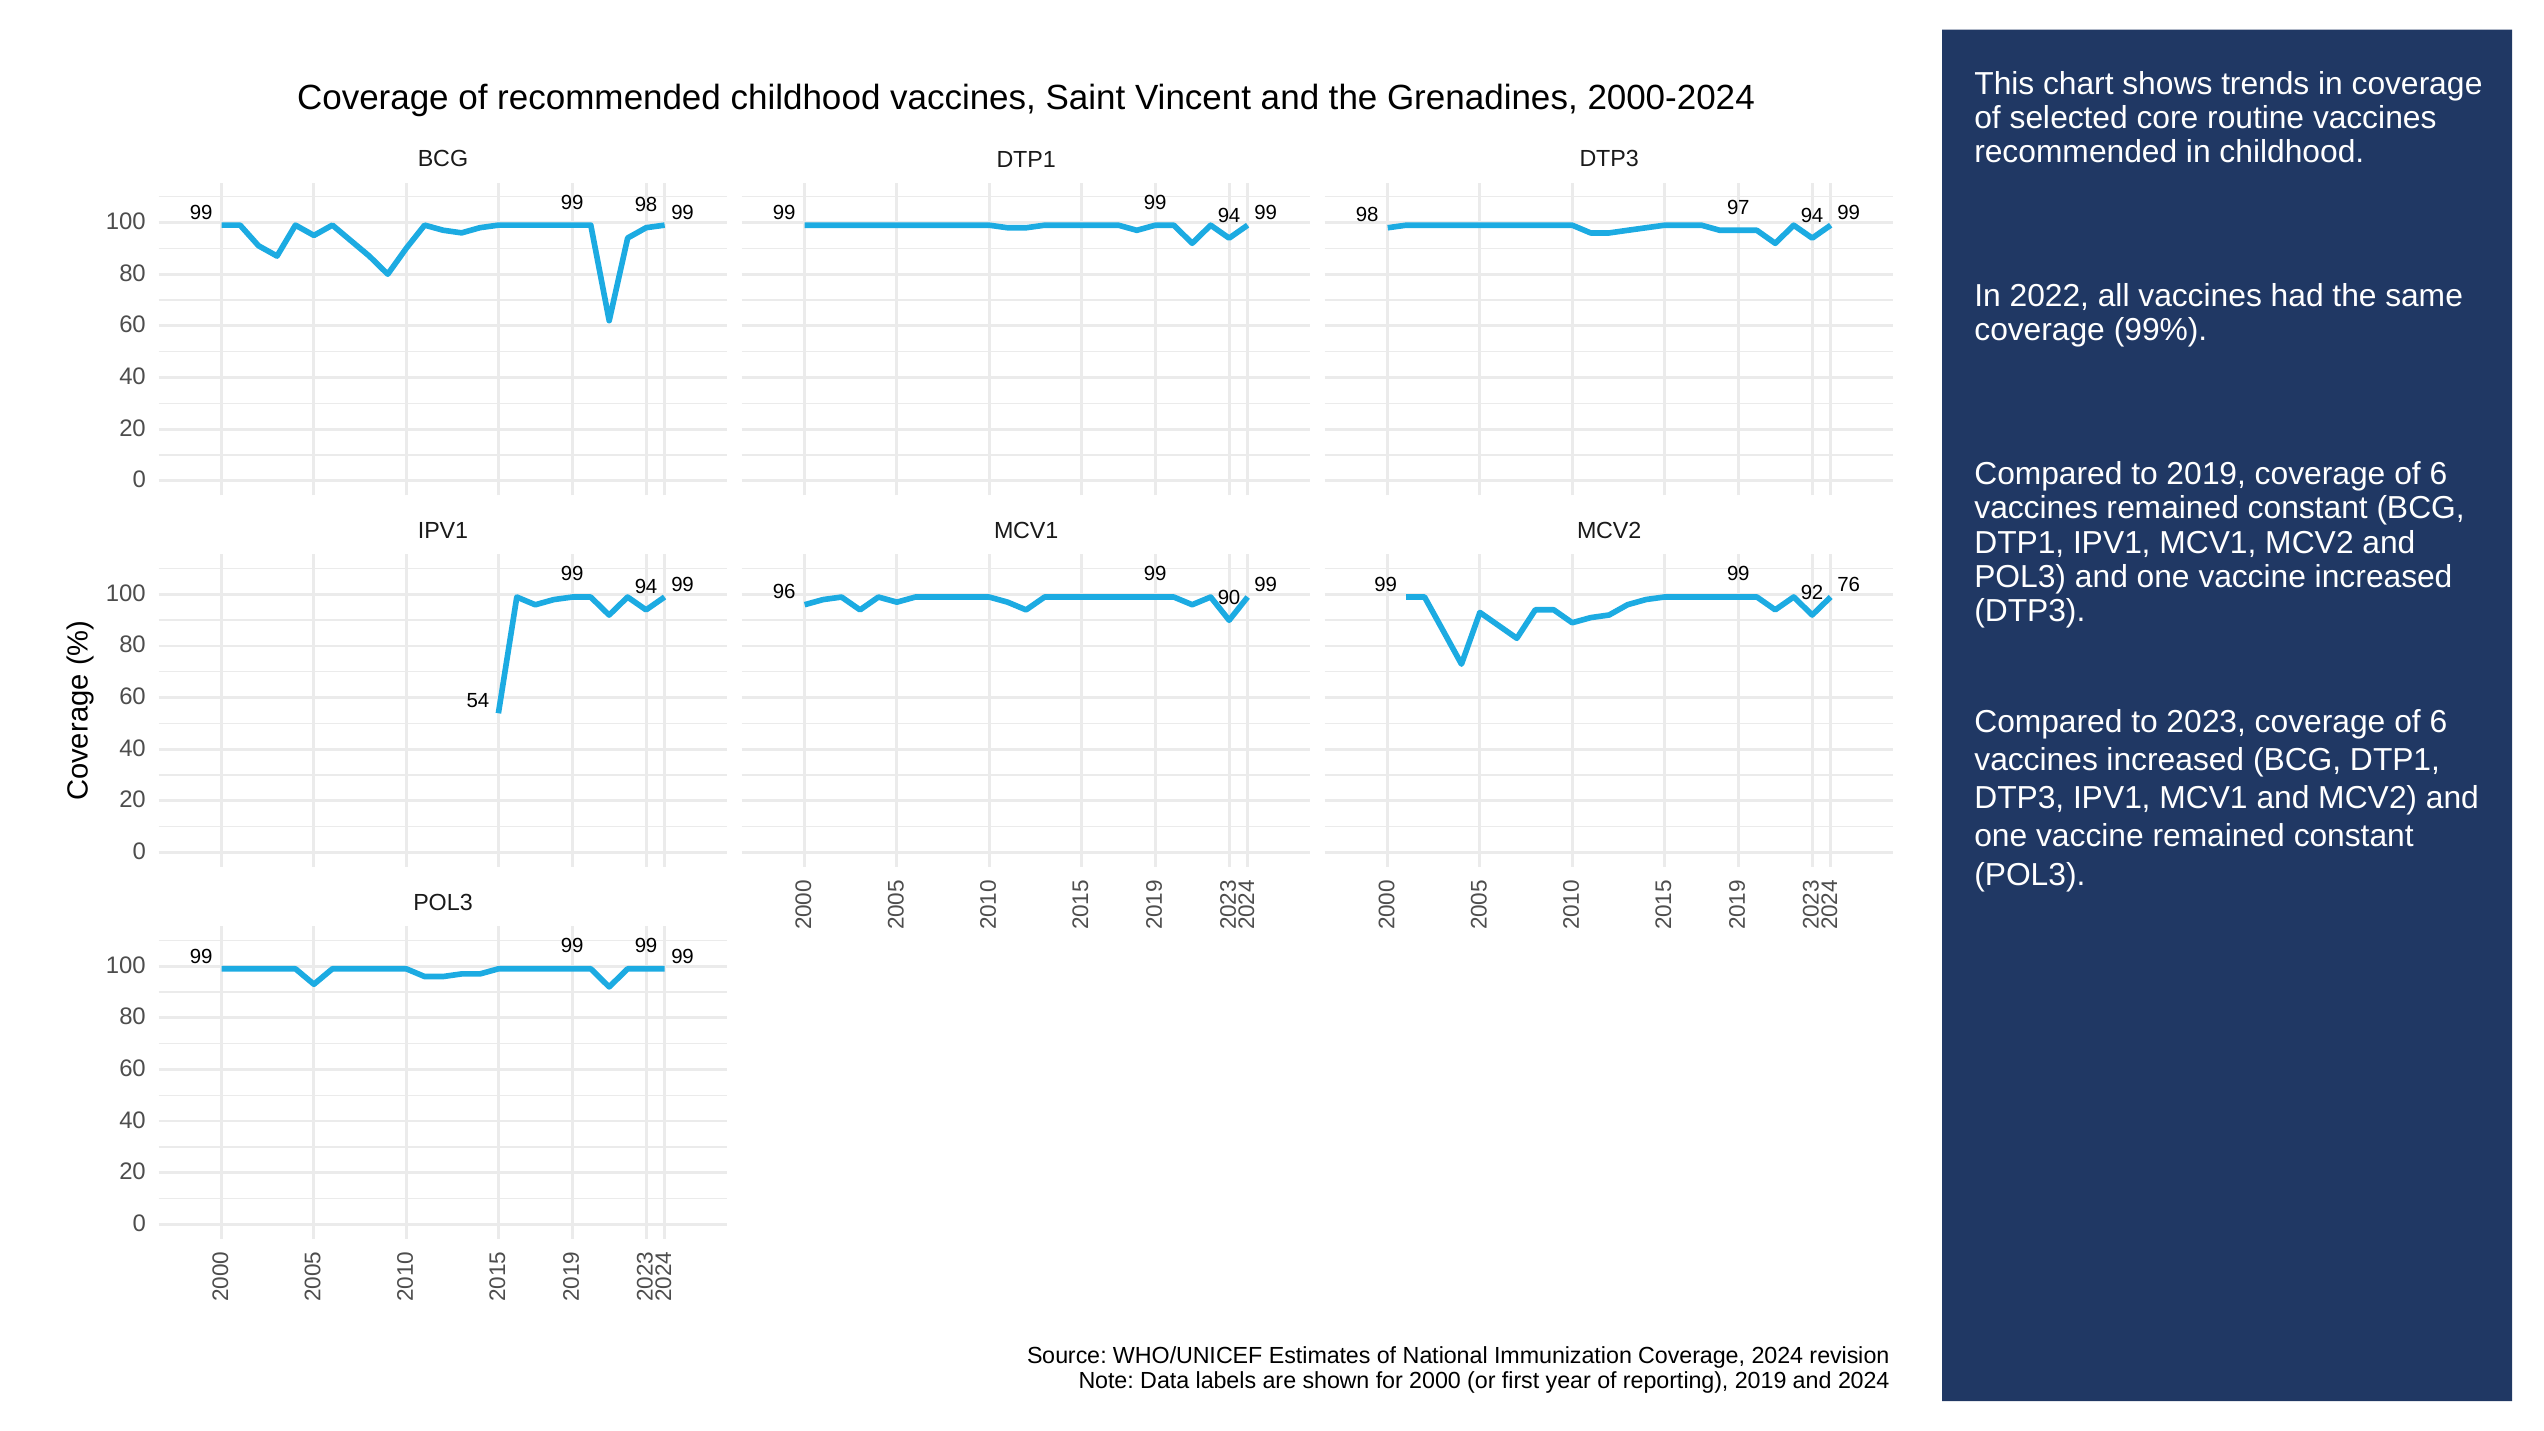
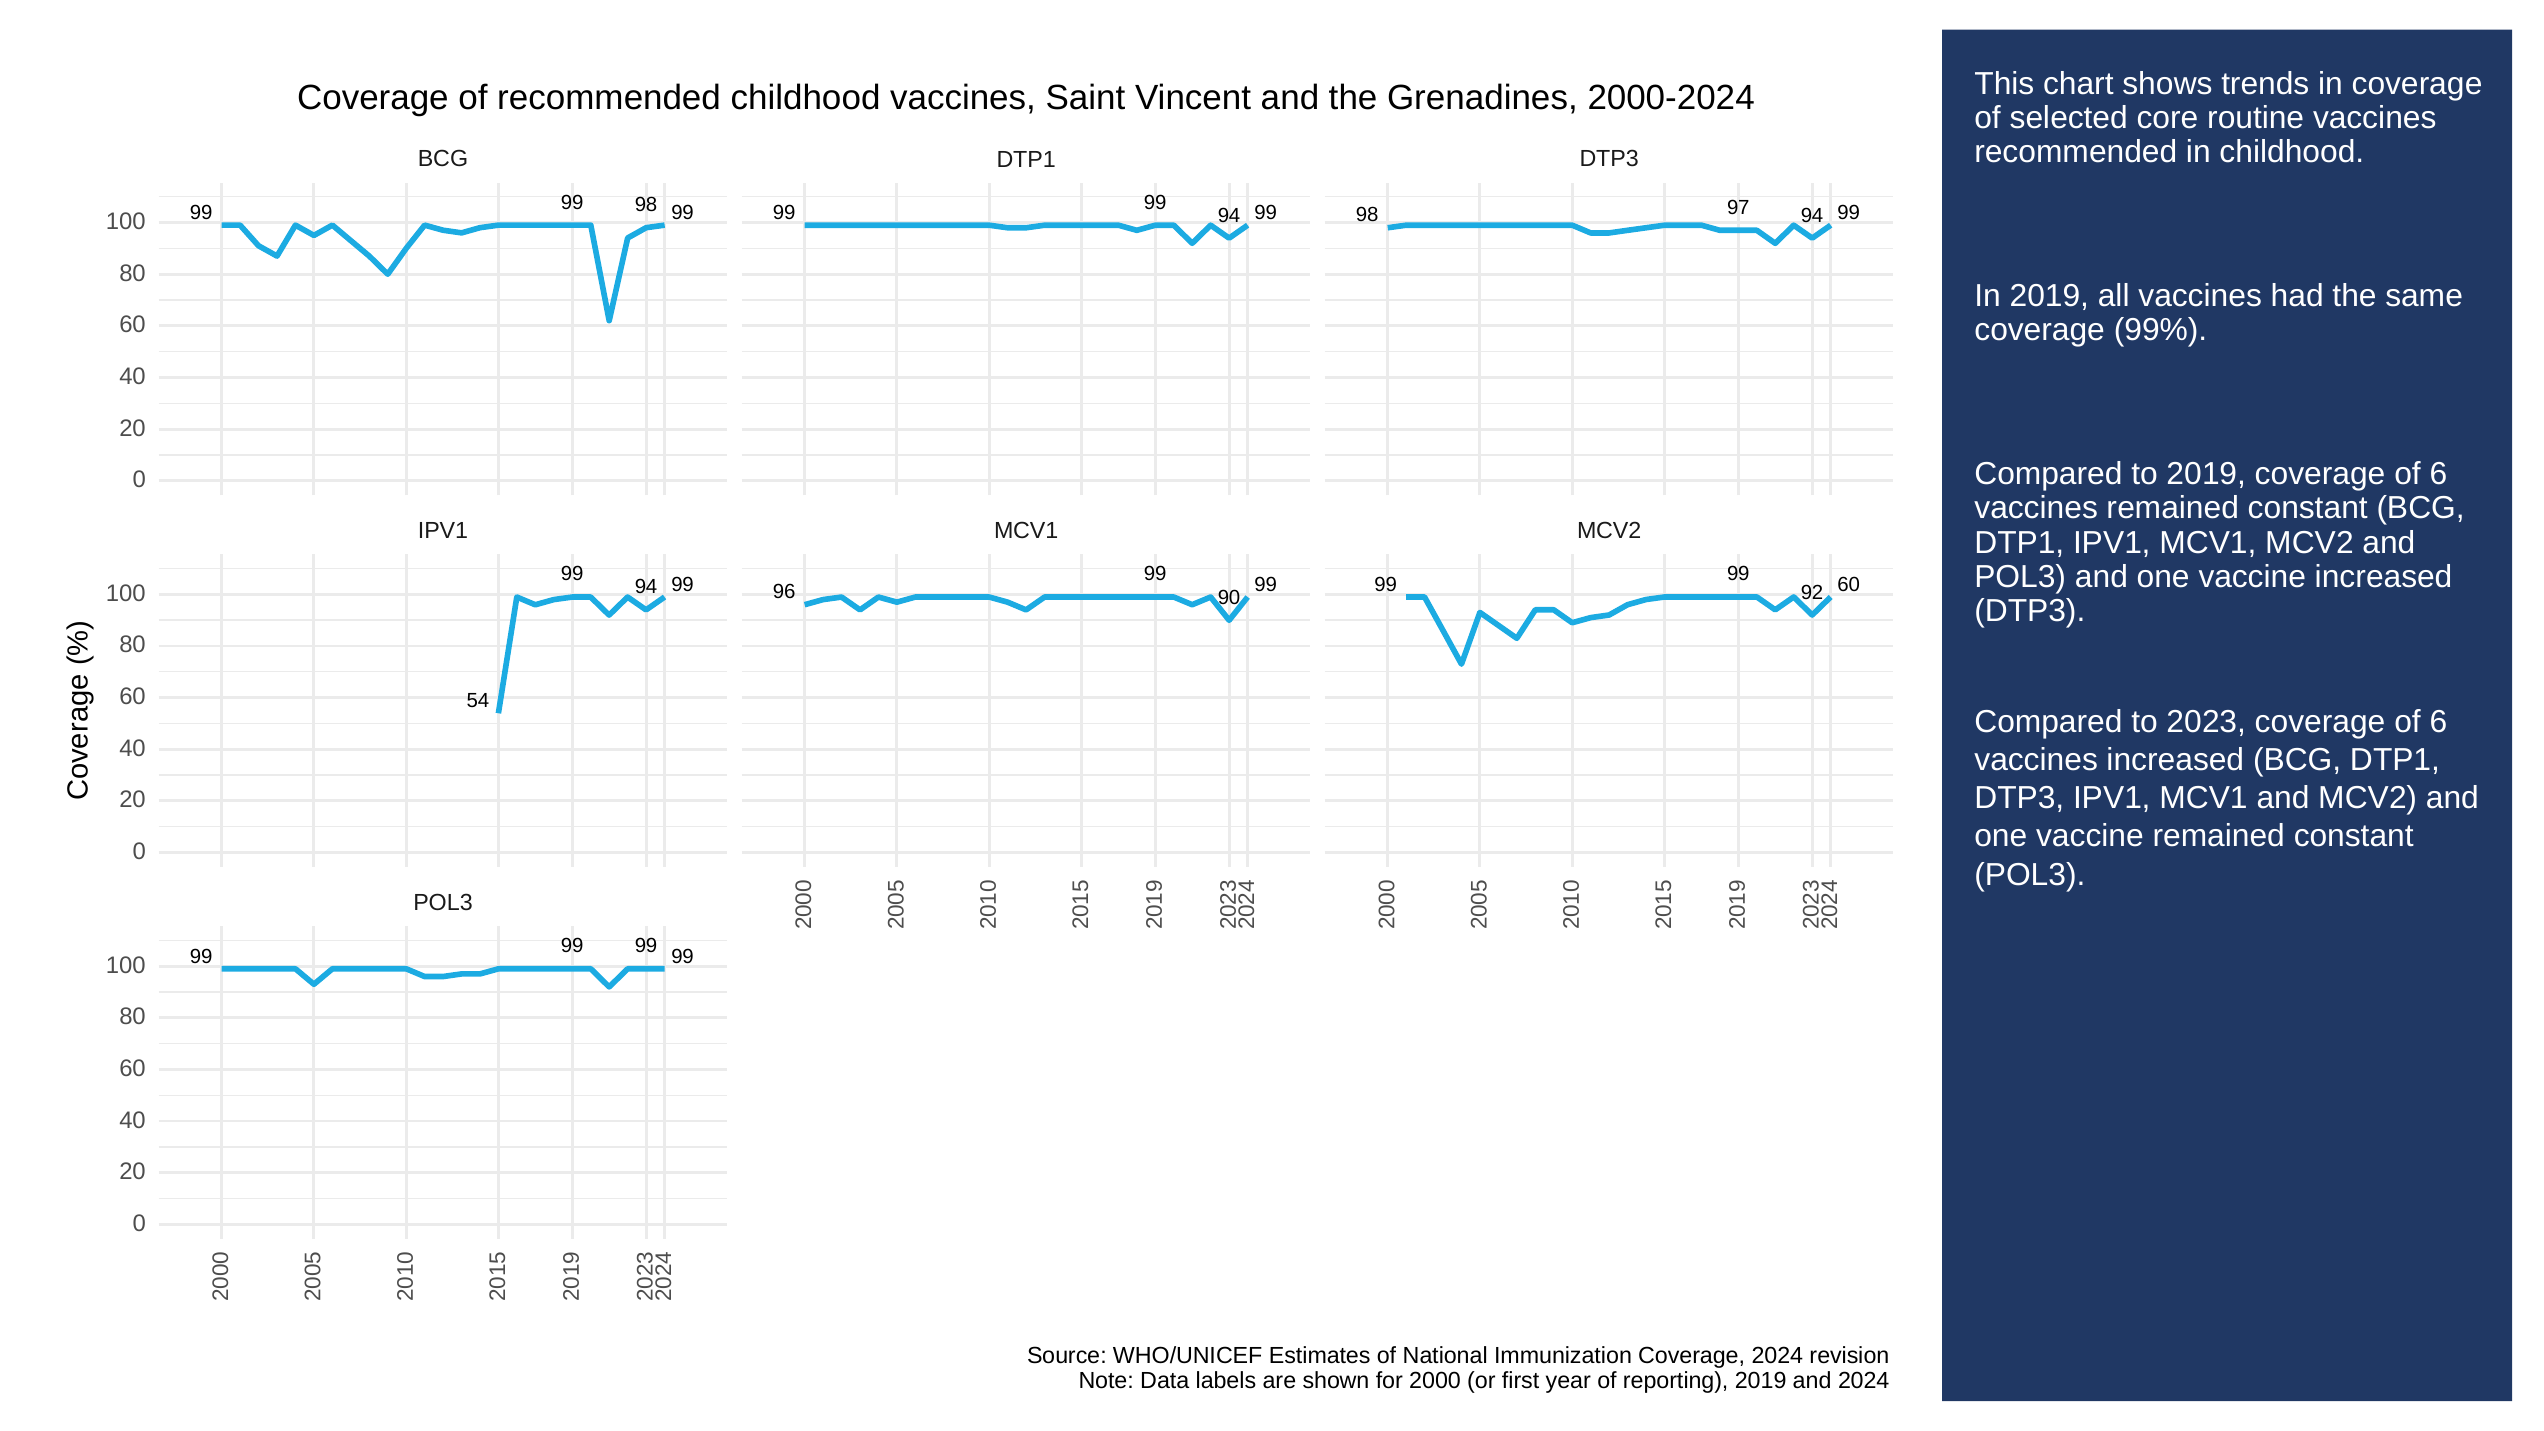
In 2022: 2022 -> 2019 (2049, 296)
99 76: 76 -> 60 (1849, 584)
